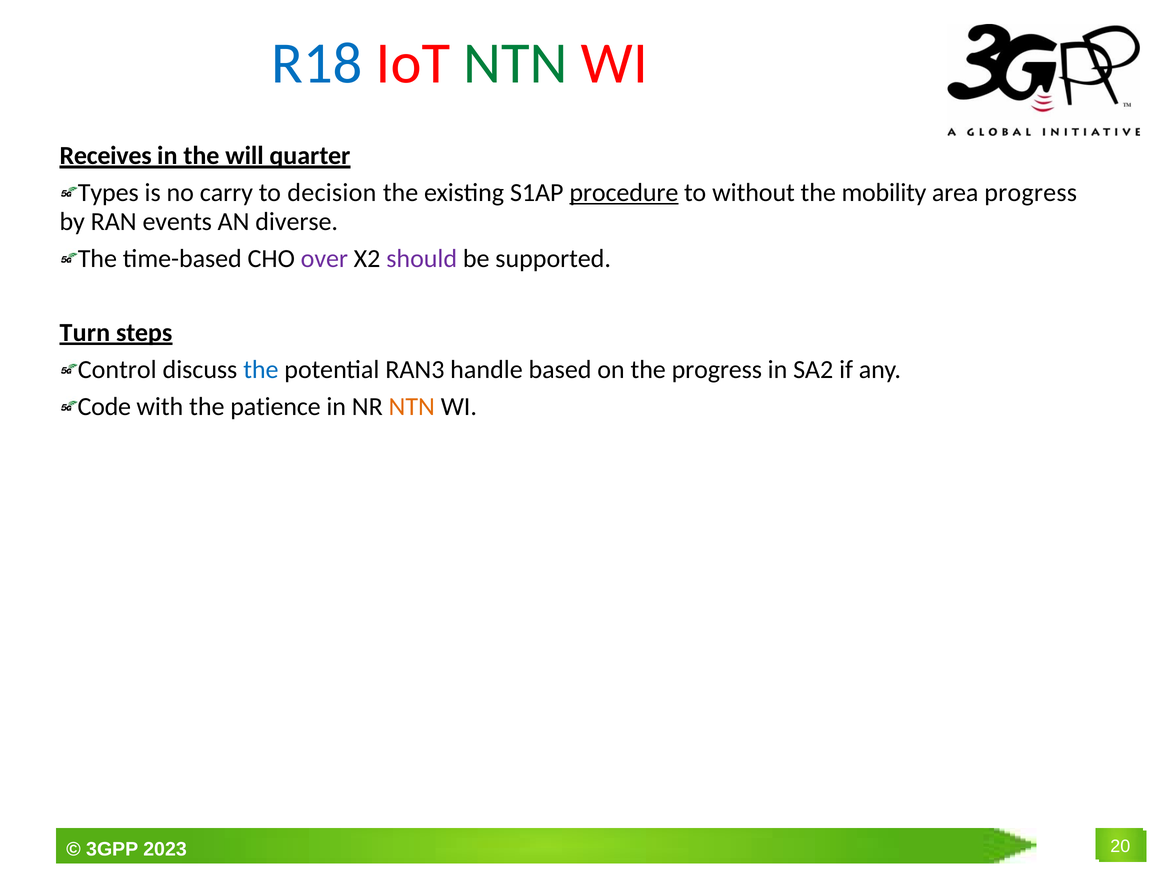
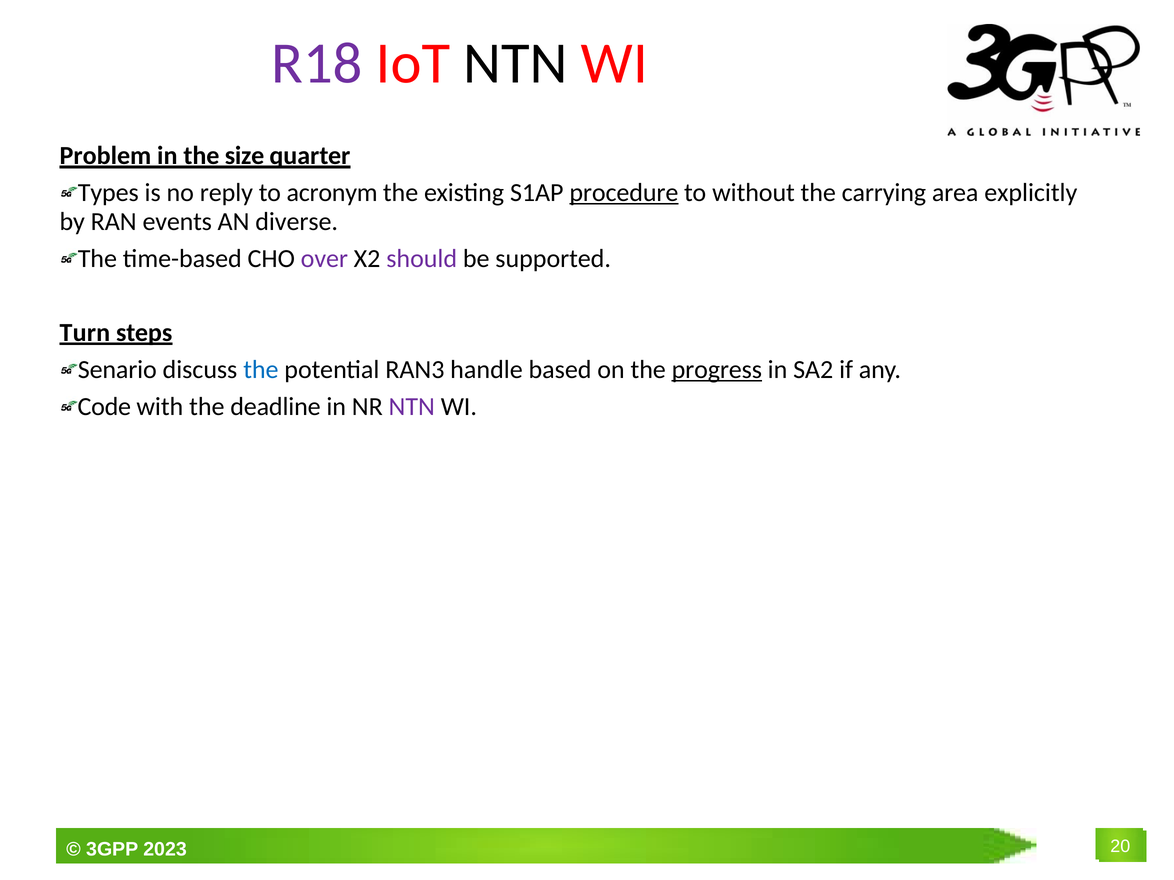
R18 colour: blue -> purple (317, 63)
NTN colour: green -> black (516, 63)
Receives: Receives -> Problem (105, 156)
will: will -> size (245, 156)
carry: carry -> reply (226, 193)
decision: decision -> acronym (332, 193)
mobility: mobility -> carrying (884, 193)
area progress: progress -> explicitly (1031, 193)
Control: Control -> Senario (117, 370)
progress underline: none -> present (717, 370)
patience: patience -> deadline (275, 407)
NTN colour: orange -> purple (412, 407)
